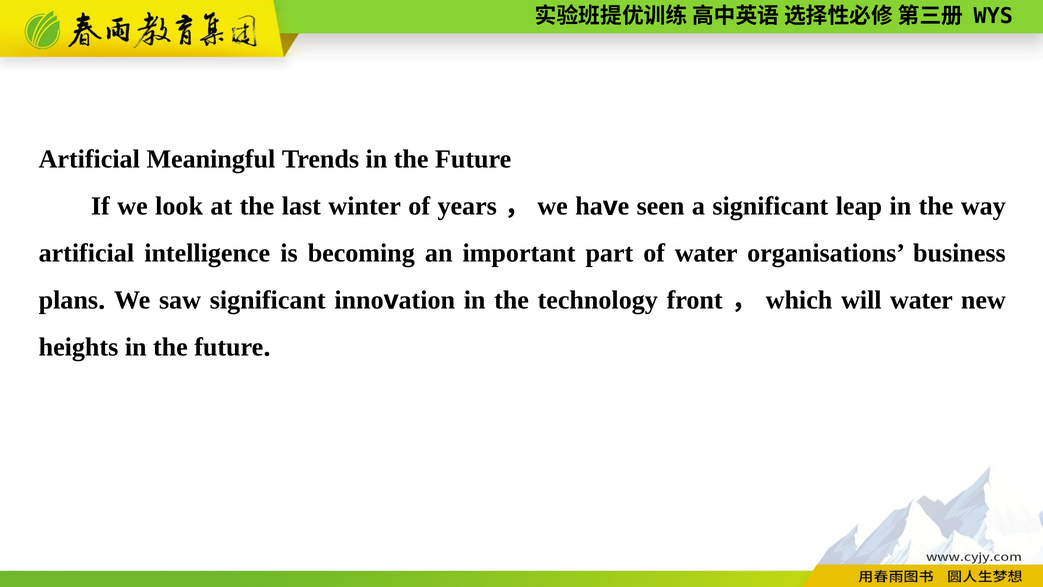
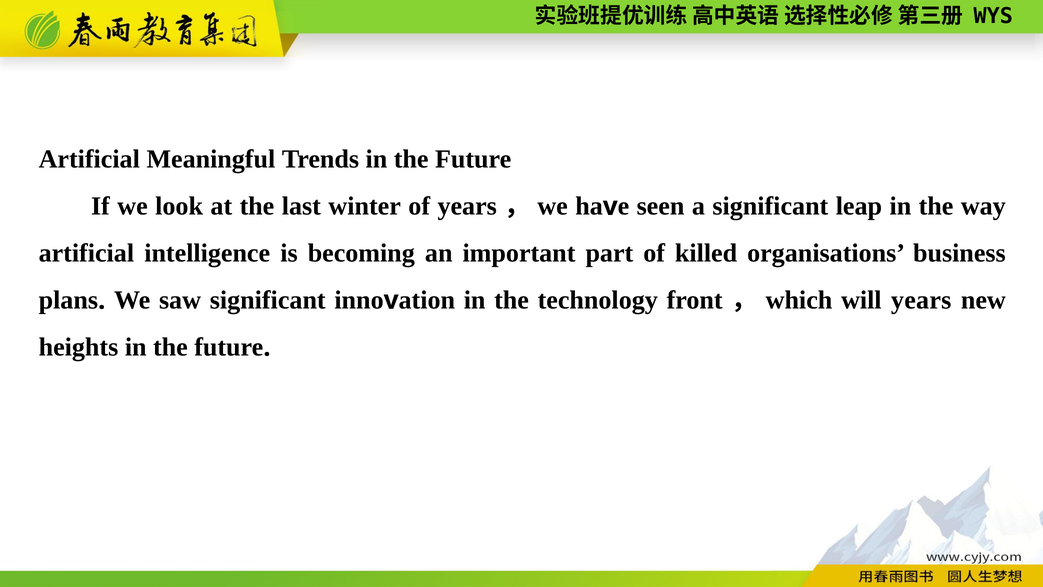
of water: water -> killed (706, 253)
will water: water -> years (921, 300)
